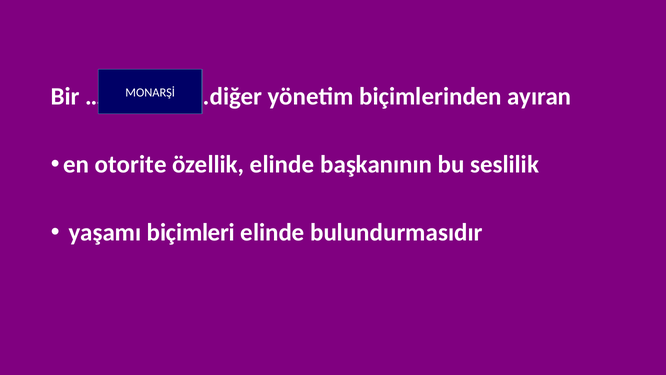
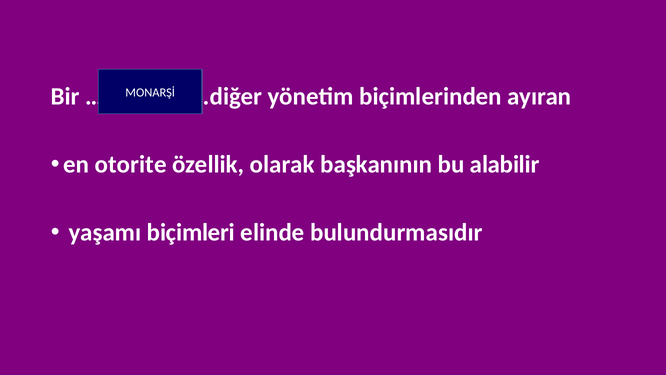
özellik elinde: elinde -> olarak (282, 164)
seslilik: seslilik -> alabilir (505, 164)
